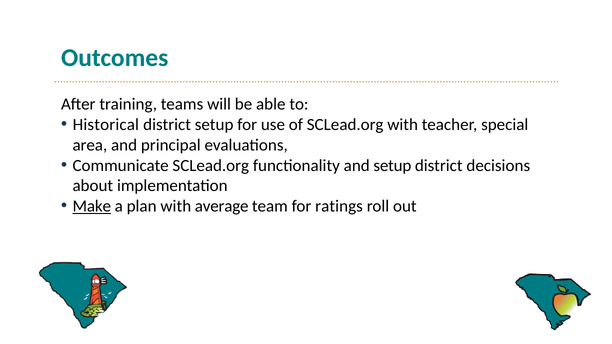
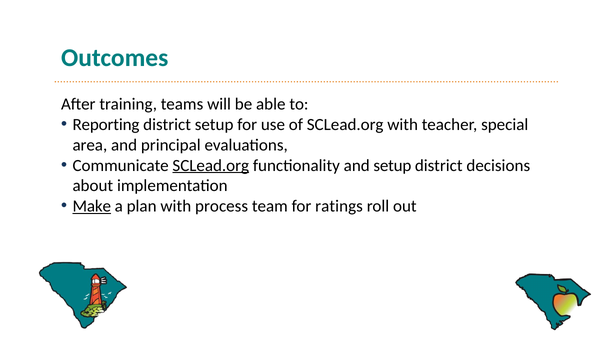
Historical: Historical -> Reporting (106, 125)
SCLead.org underline: none -> present (211, 166)
average: average -> process (222, 206)
